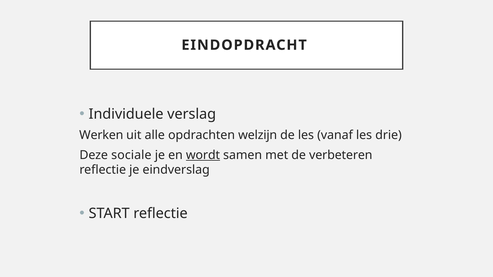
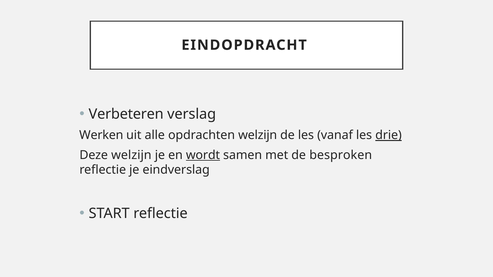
Individuele: Individuele -> Verbeteren (126, 114)
drie underline: none -> present (389, 135)
Deze sociale: sociale -> welzijn (131, 155)
verbeteren: verbeteren -> besproken (341, 155)
